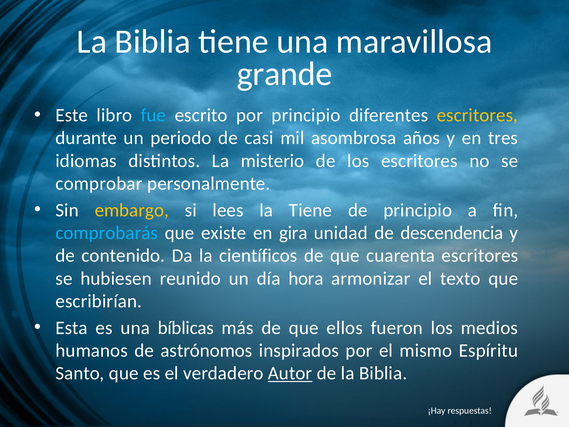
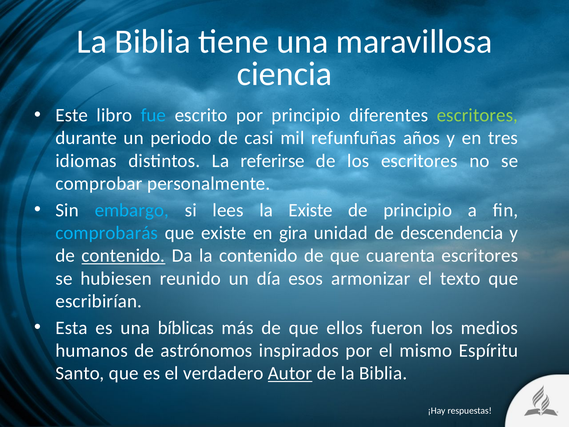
grande: grande -> ciencia (284, 74)
escritores colour: yellow -> light green (477, 115)
asombrosa: asombrosa -> refunfuñas (354, 138)
misterio: misterio -> referirse (273, 161)
embargo colour: yellow -> light blue (132, 210)
la Tiene: Tiene -> Existe (311, 210)
contenido underline: none -> present (123, 255)
la científicos: científicos -> contenido (258, 255)
hora: hora -> esos (306, 278)
